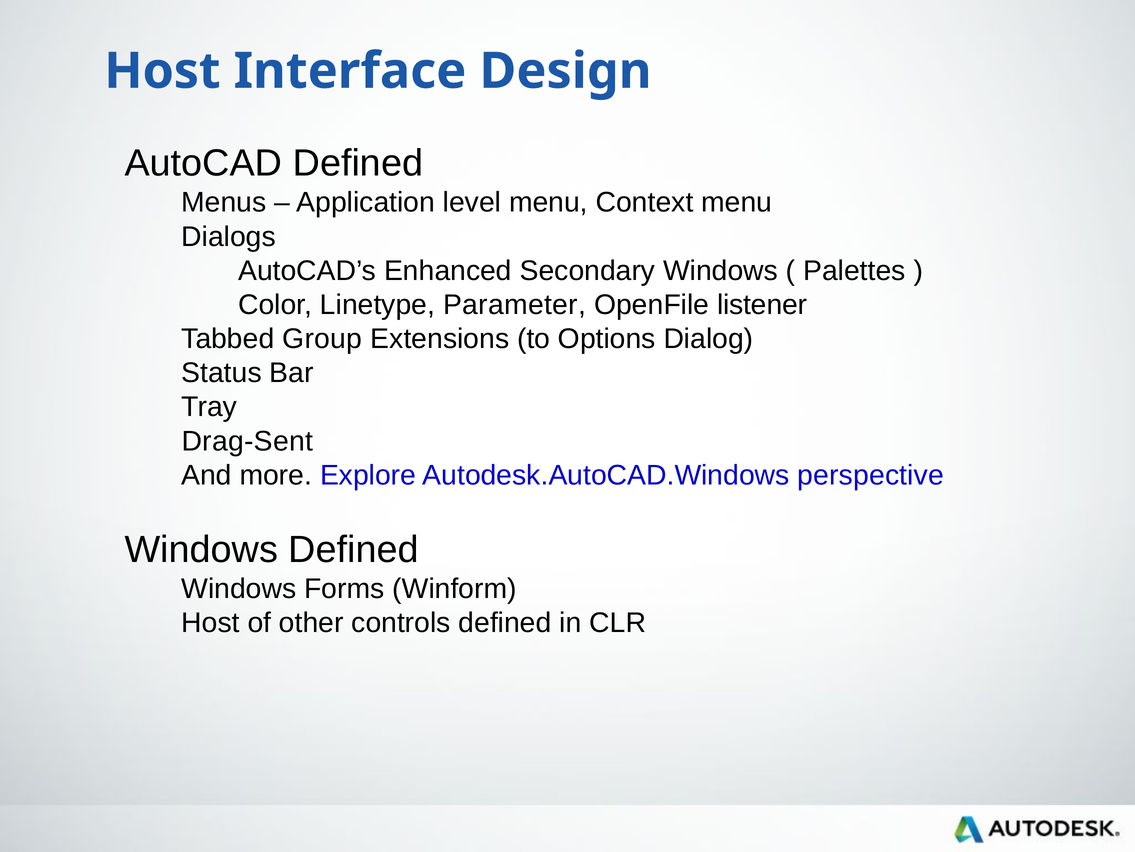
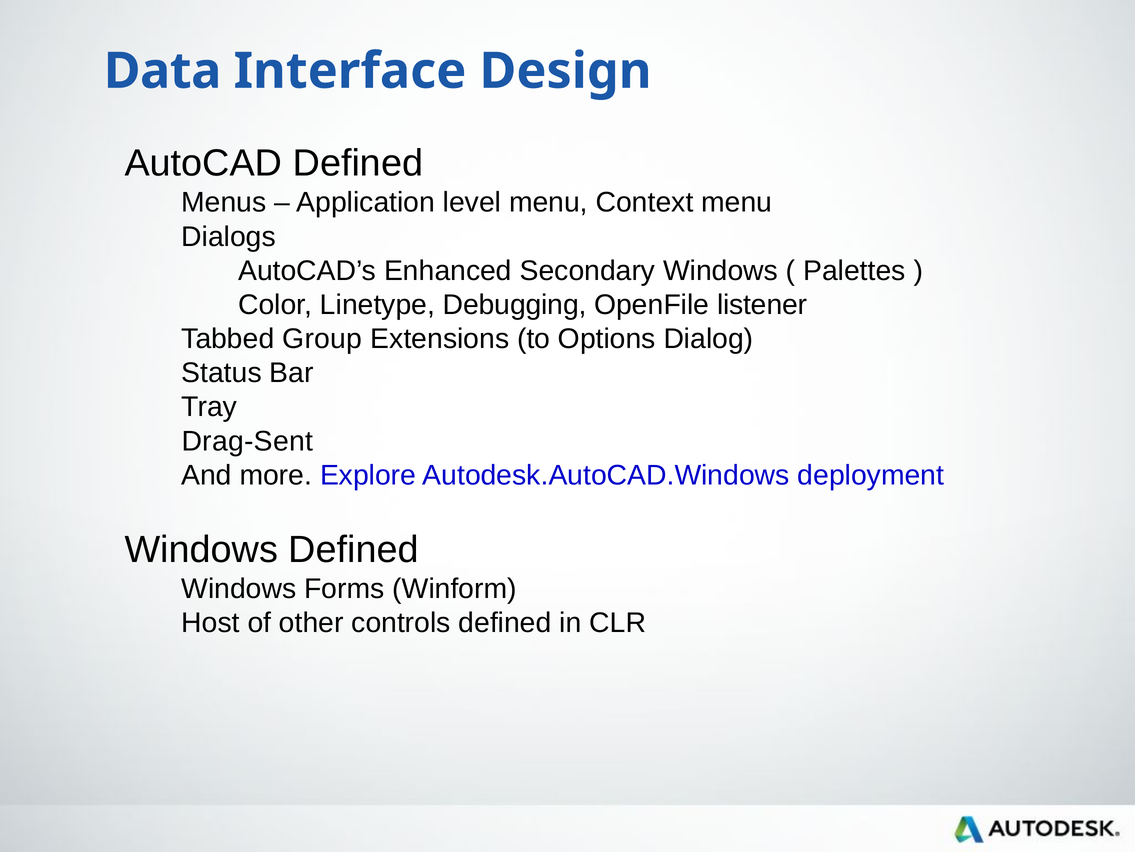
Host: Host -> Data (163, 71)
Parameter: Parameter -> Debugging (515, 305)
perspective: perspective -> deployment (871, 475)
